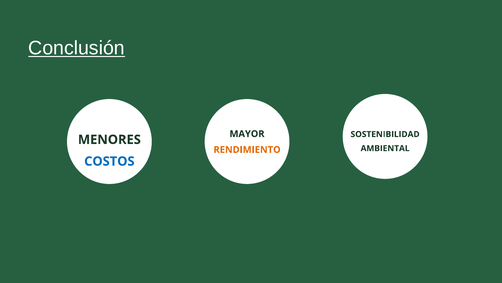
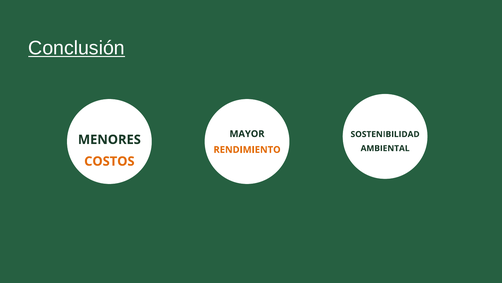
COSTOS colour: blue -> orange (109, 161)
